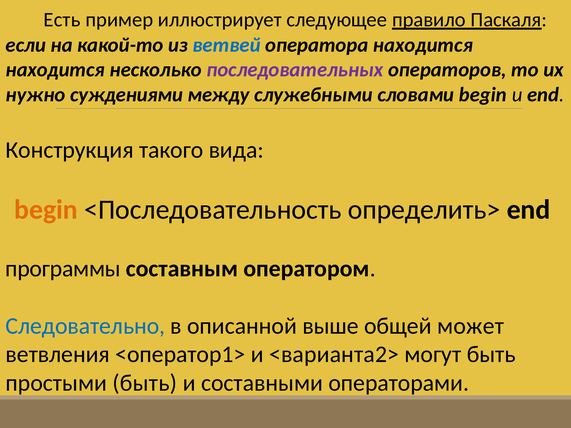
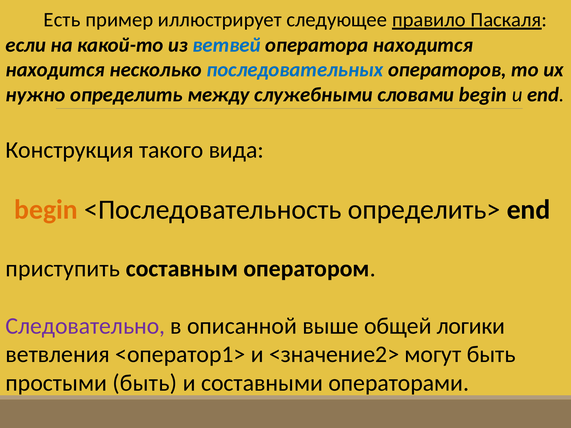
последовательных colour: purple -> blue (295, 70)
суждениями: суждениями -> определить (126, 95)
программы: программы -> приступить (63, 269)
Следовательно colour: blue -> purple (85, 326)
может: может -> логики (471, 326)
<варианта2>: <варианта2> -> <значение2> (334, 355)
